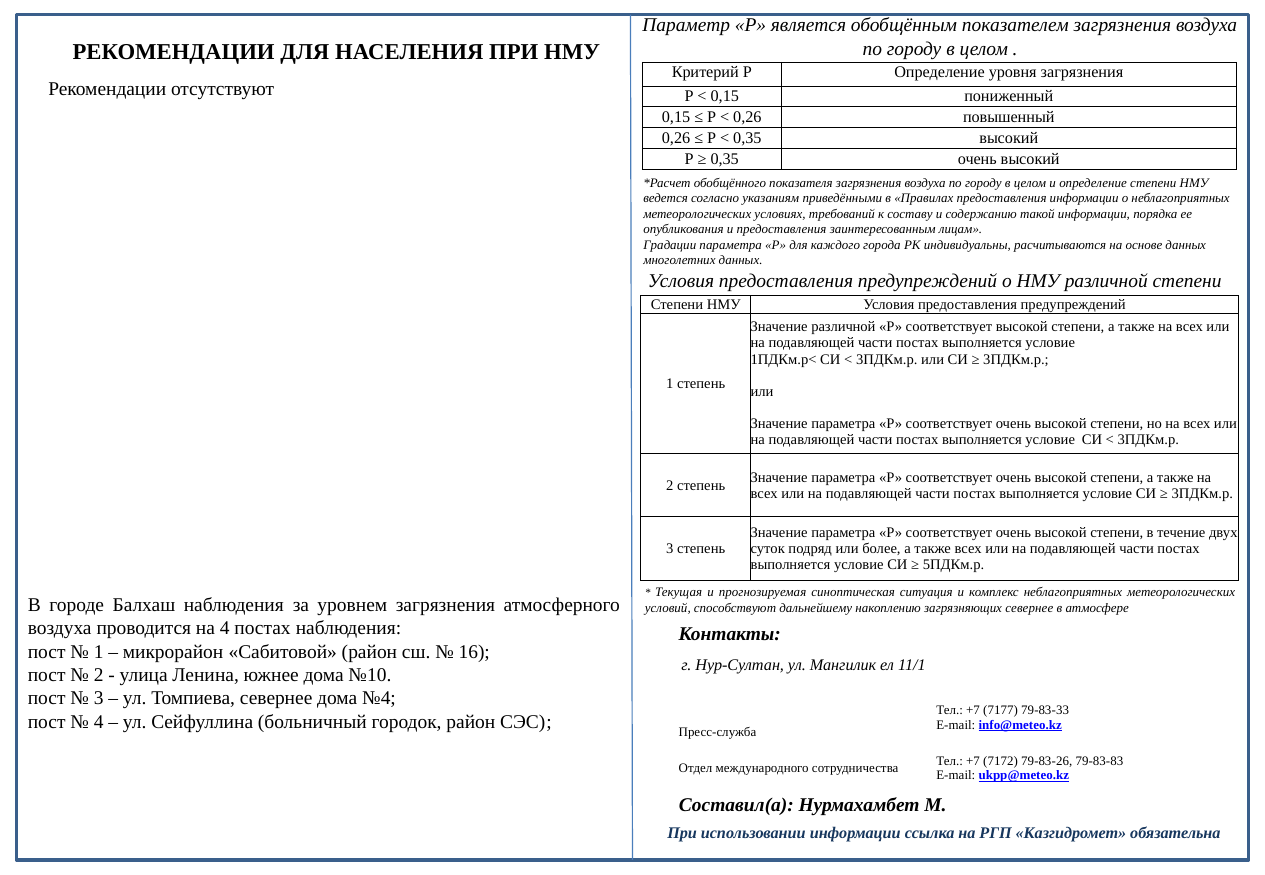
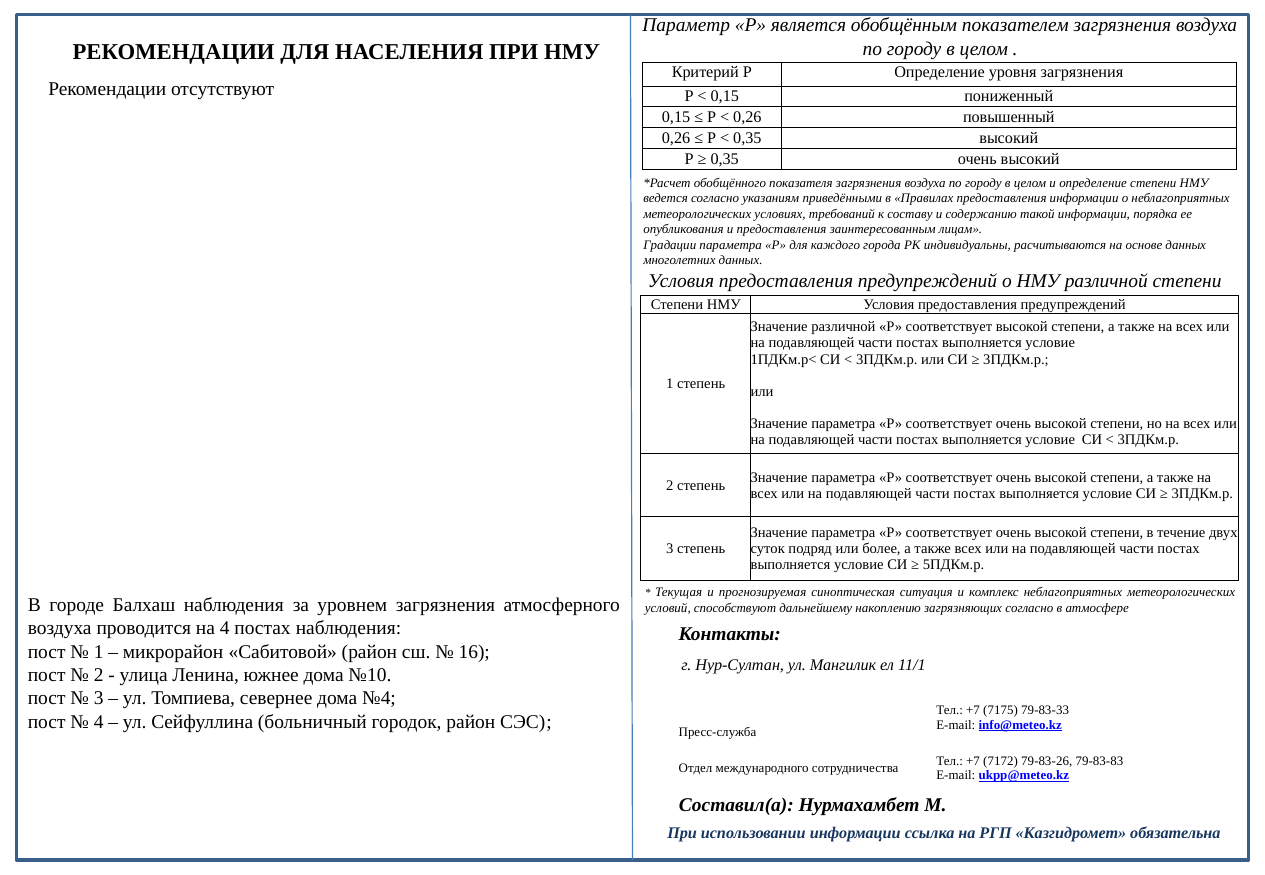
загрязняющих севернее: севернее -> согласно (1029, 609)
7177: 7177 -> 7175 (1001, 711)
